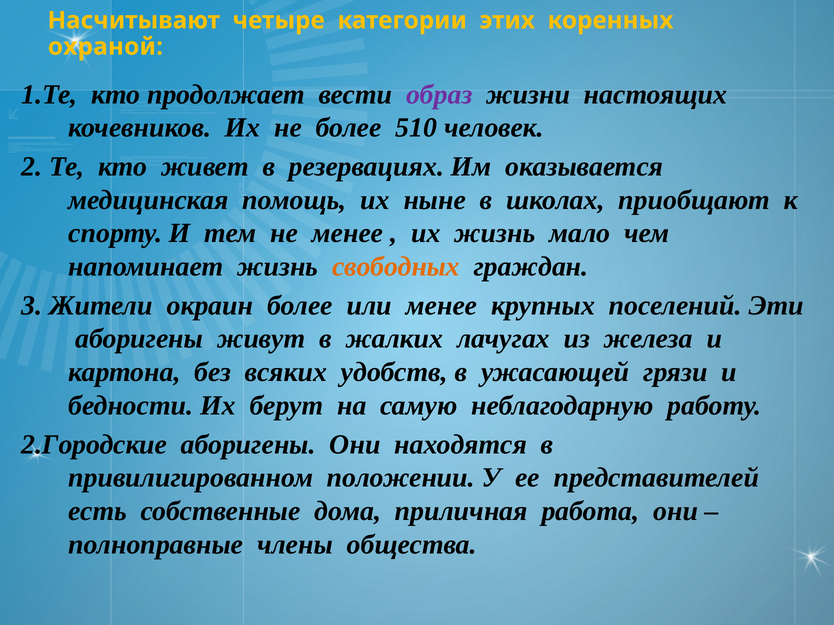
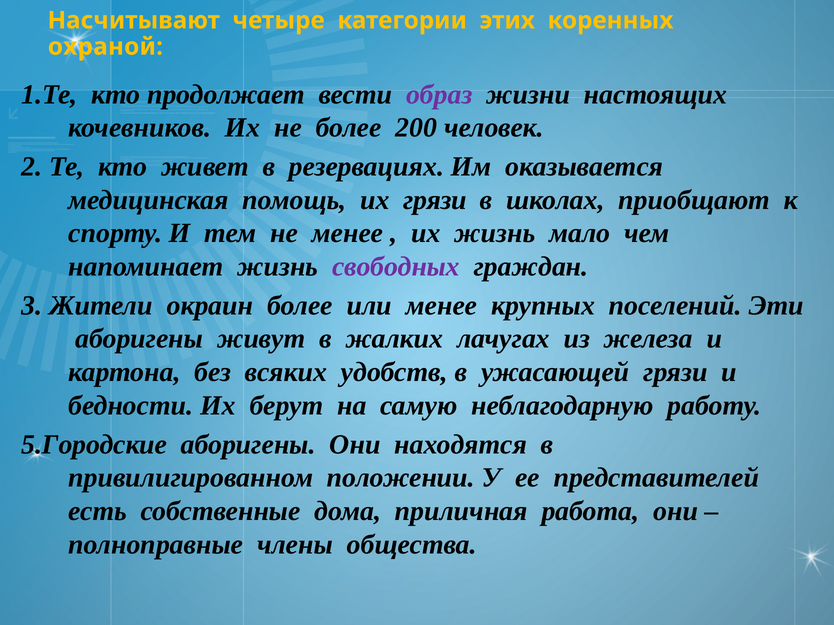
510: 510 -> 200 (416, 128)
их ныне: ныне -> грязи (435, 200)
свободных colour: orange -> purple (396, 267)
2.Городские: 2.Городские -> 5.Городские (94, 445)
